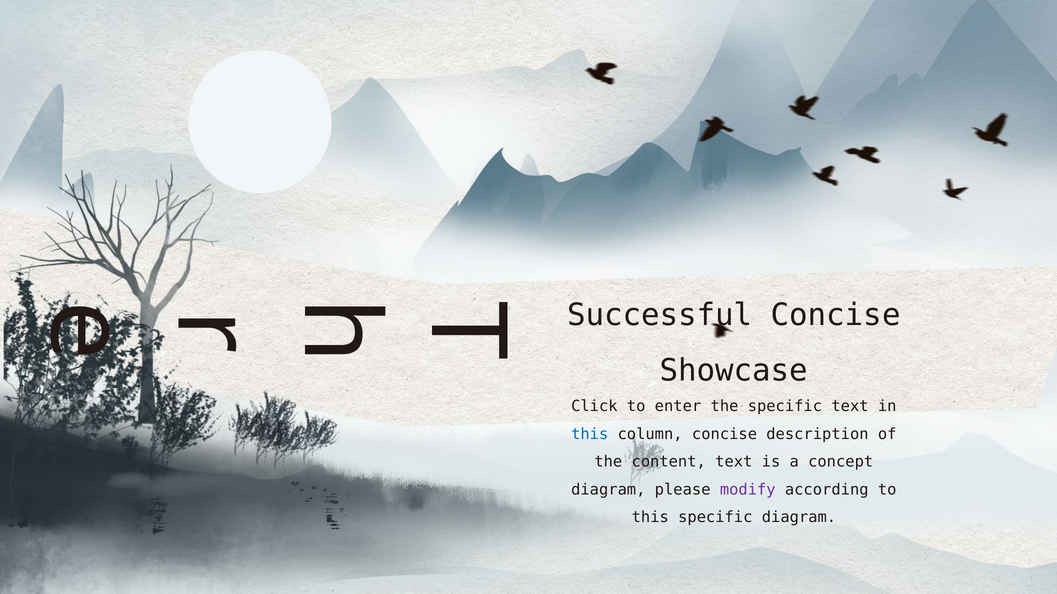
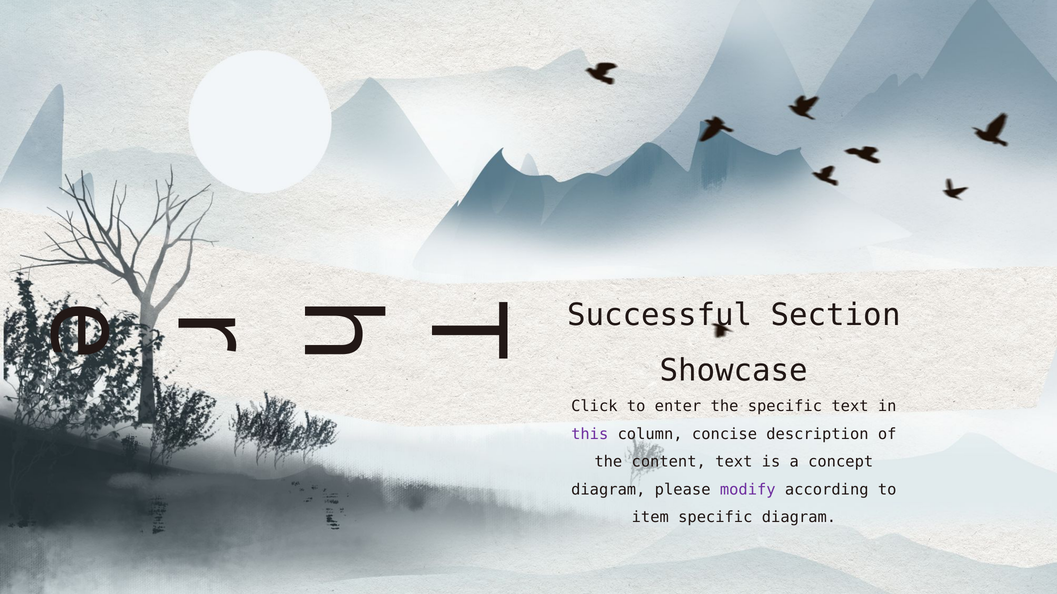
Successful Concise: Concise -> Section (836, 315)
this colour: blue -> purple (590, 434)
this: this -> item (650, 518)
